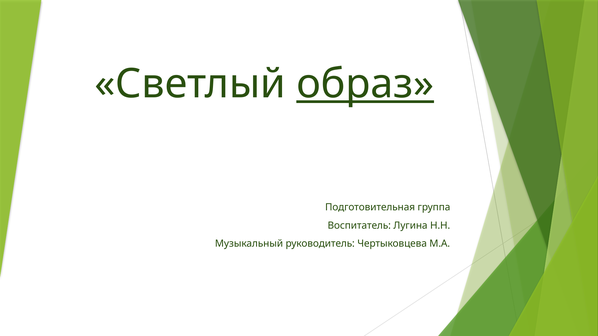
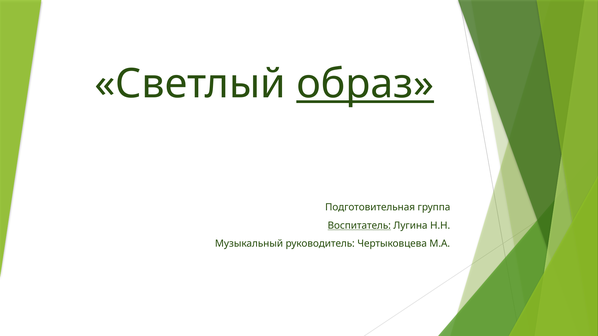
Воспитатель underline: none -> present (359, 226)
